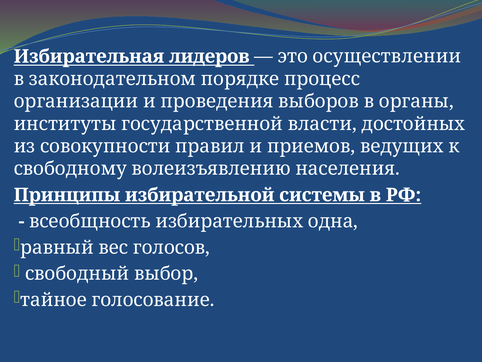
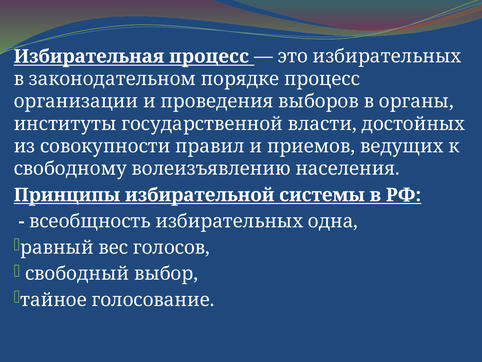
Избирательная лидеров: лидеров -> процесс (209, 56)
это осуществлении: осуществлении -> избирательных (387, 56)
